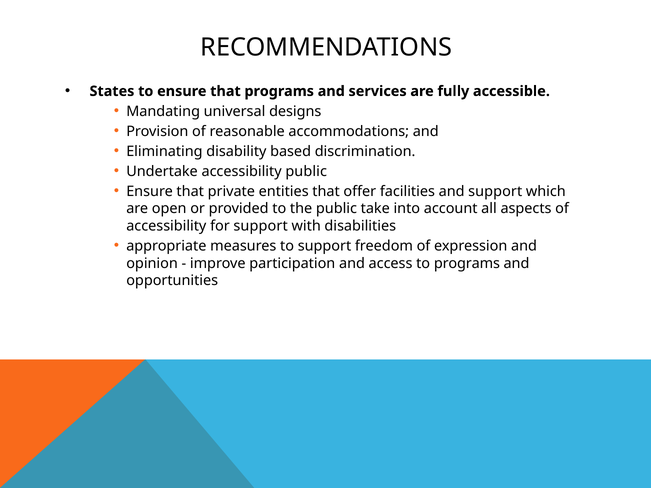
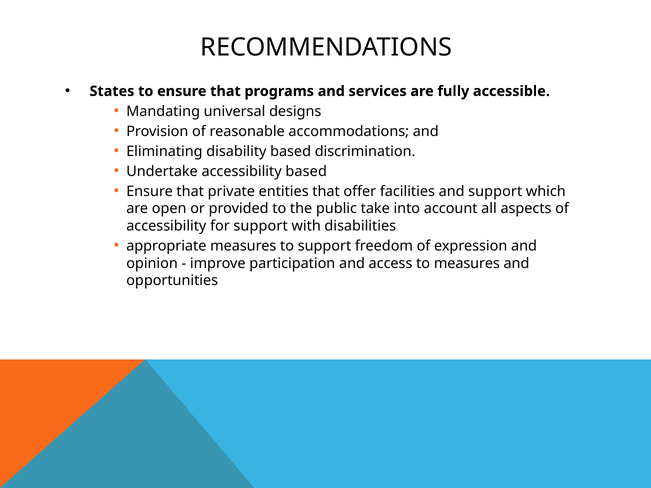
accessibility public: public -> based (306, 171)
to programs: programs -> measures (467, 263)
